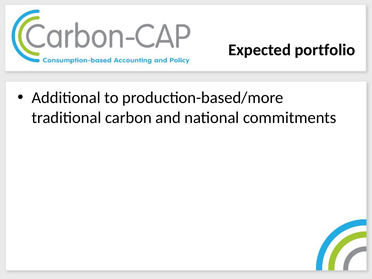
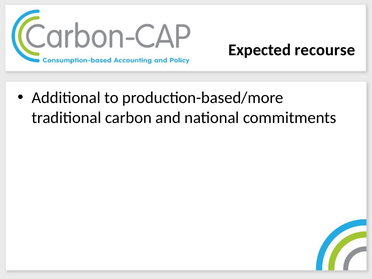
portfolio: portfolio -> recourse (325, 50)
